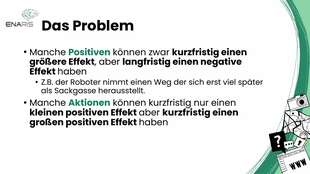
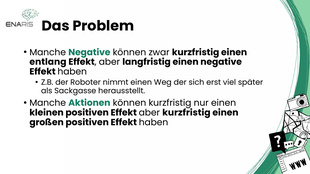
Manche Positiven: Positiven -> Negative (89, 52)
größere: größere -> entlang (48, 62)
